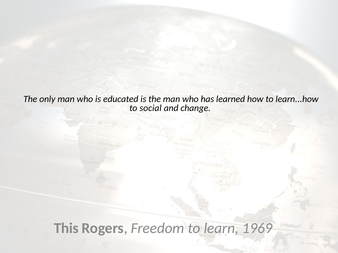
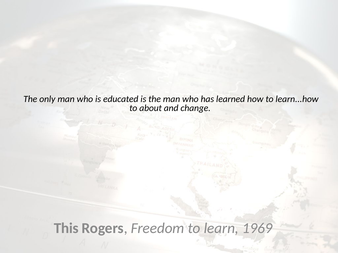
social: social -> about (151, 108)
